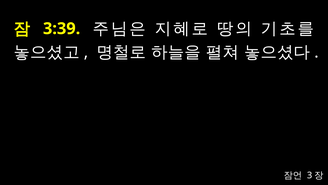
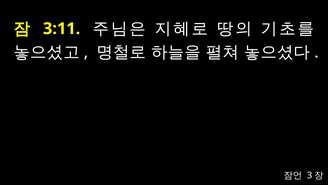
3:39: 3:39 -> 3:11 (62, 29)
